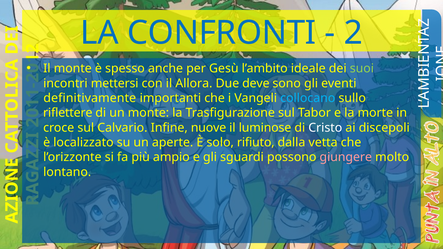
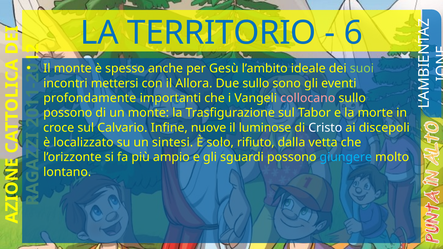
CONFRONTI: CONFRONTI -> TERRITORIO (222, 33)
2: 2 -> 6 (353, 33)
Due deve: deve -> sullo (256, 83)
definitivamente: definitivamente -> profondamente (90, 98)
collocano colour: light blue -> pink (308, 98)
riflettere: riflettere -> possono (68, 113)
aperte: aperte -> sintesi (173, 143)
giungere colour: pink -> light blue (346, 157)
